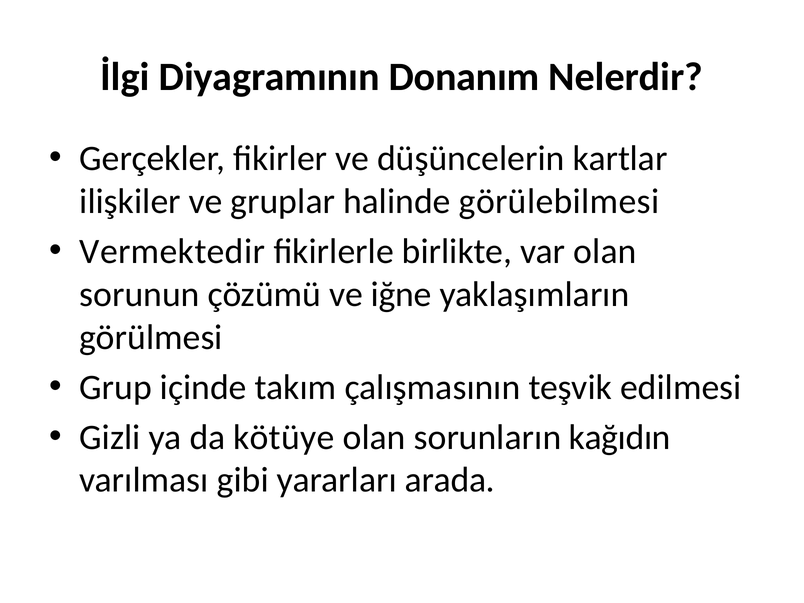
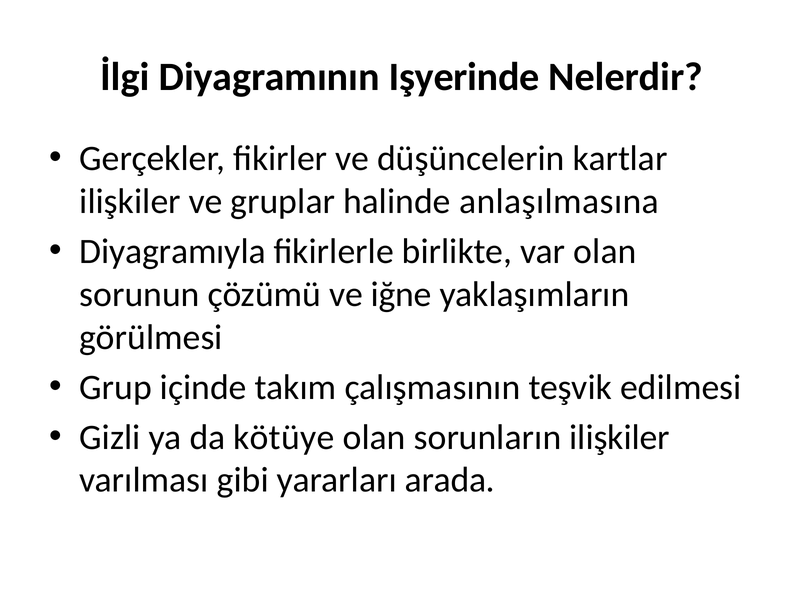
Donanım: Donanım -> Işyerinde (464, 77)
görülebilmesi: görülebilmesi -> anlaşılmasına (559, 201)
Vermektedir: Vermektedir -> Diyagramıyla (172, 251)
sorunların kağıdın: kağıdın -> ilişkiler (620, 437)
